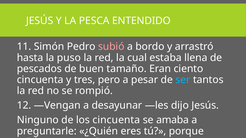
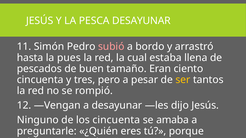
PESCA ENTENDIDO: ENTENDIDO -> DESAYUNAR (141, 21)
puso: puso -> pues (69, 58)
ser colour: light blue -> yellow (183, 80)
